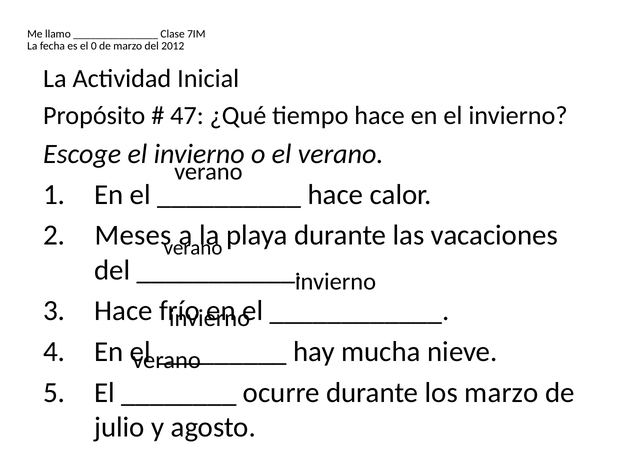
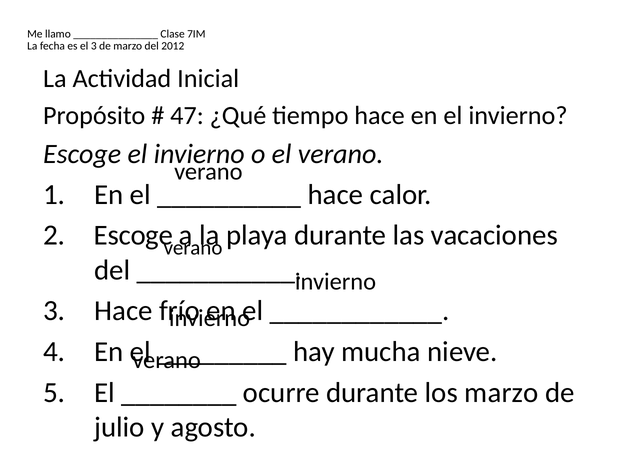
el 0: 0 -> 3 (94, 46)
Meses: Meses -> Escoge (133, 236)
